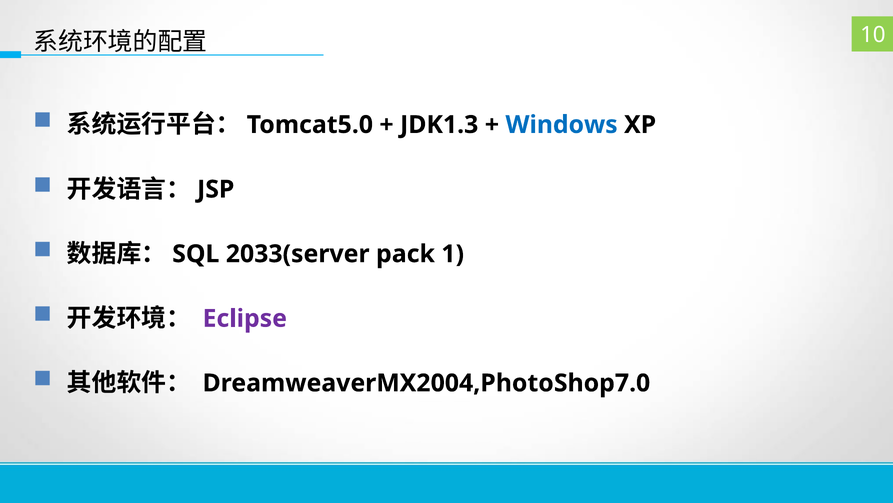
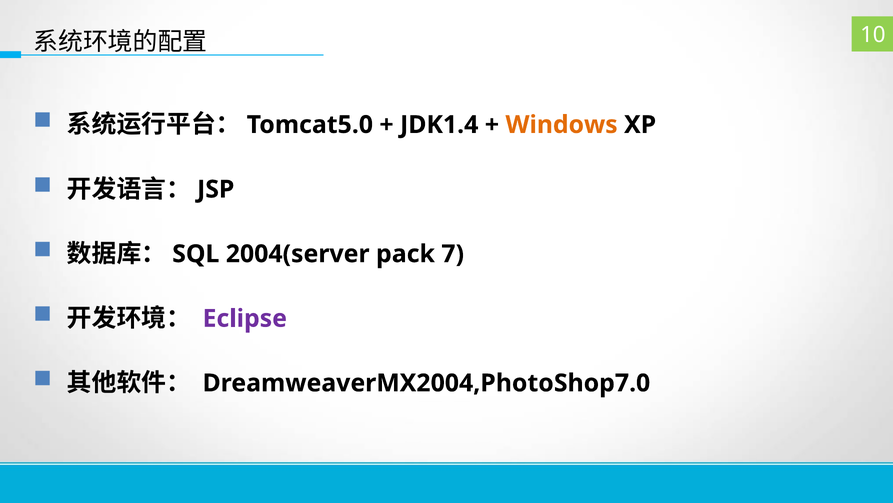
JDK1.3: JDK1.3 -> JDK1.4 (439, 125)
Windows colour: blue -> orange (562, 125)
2033(server: 2033(server -> 2004(server (298, 254)
1: 1 -> 7 (453, 254)
